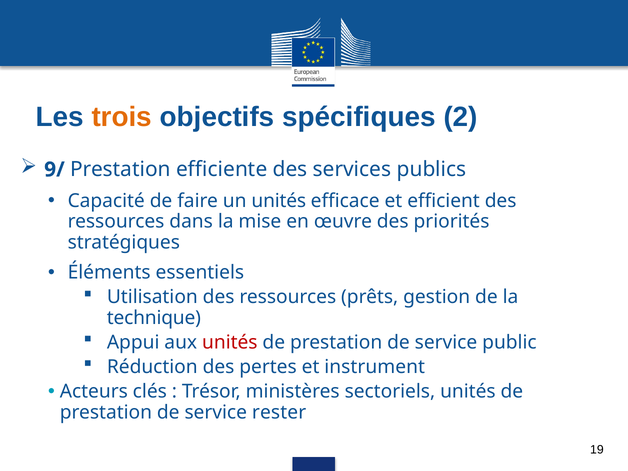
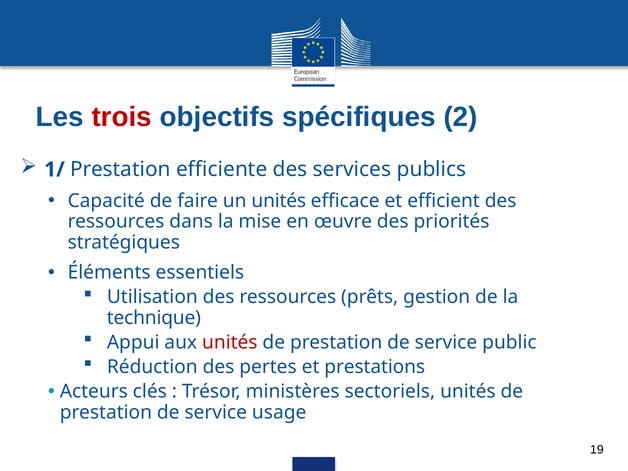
trois colour: orange -> red (122, 117)
9/: 9/ -> 1/ (54, 170)
instrument: instrument -> prestations (375, 367)
rester: rester -> usage (279, 412)
